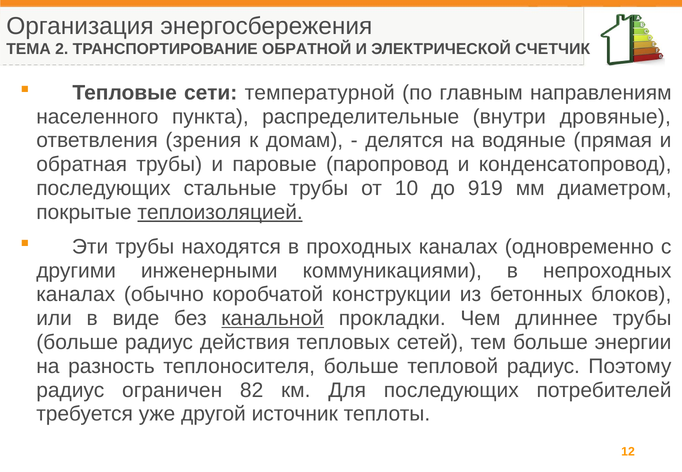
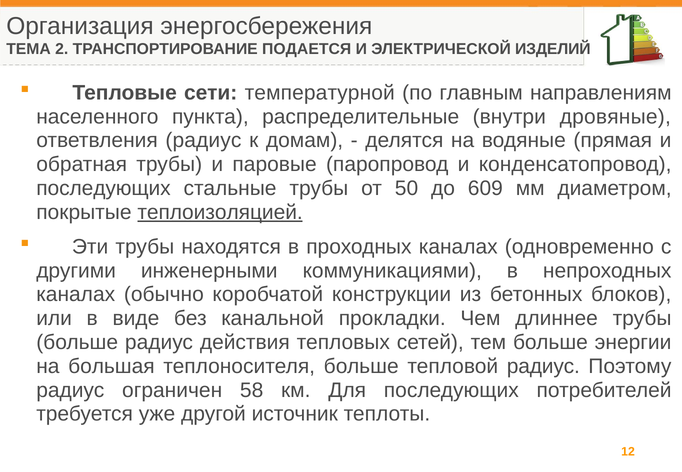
ОБРАТНОЙ: ОБРАТНОЙ -> ПОДАЕТСЯ (307, 49)
СЧЕТЧИК: СЧЕТЧИК -> ИЗДЕЛИЙ (553, 49)
ответвления зрения: зрения -> радиус (203, 141)
10: 10 -> 50 (407, 188)
919: 919 -> 609 (485, 188)
канальной underline: present -> none (273, 319)
разность: разность -> большая (111, 366)
82: 82 -> 58 (252, 390)
